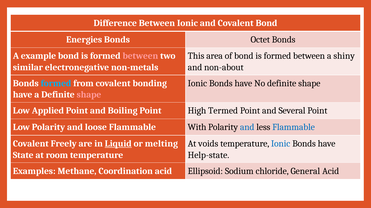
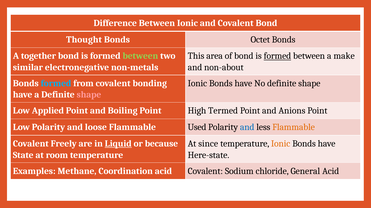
Energies: Energies -> Thought (84, 40)
example: example -> together (38, 56)
between colour: pink -> light green (140, 56)
formed underline: none -> present (277, 56)
shiny: shiny -> make (344, 56)
Several: Several -> Anions (292, 111)
With: With -> Used (197, 128)
Flammable colour: blue -> orange (294, 128)
melting: melting -> because (161, 144)
voids: voids -> since (208, 144)
Ionic colour: blue -> orange (281, 144)
Help-state: Help-state -> Here-state (209, 155)
acid Ellipsoid: Ellipsoid -> Covalent (205, 172)
